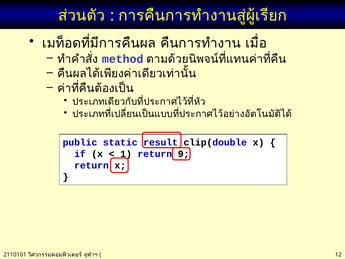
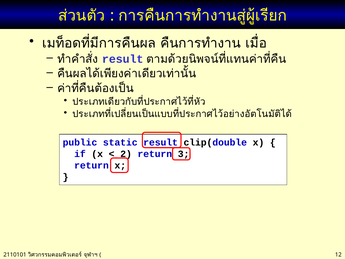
method: method -> result (123, 59)
1: 1 -> 2 (126, 154)
9: 9 -> 3 (184, 154)
